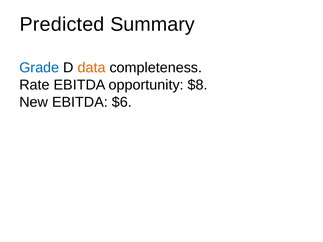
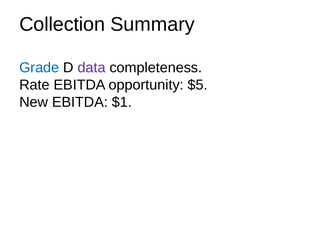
Predicted: Predicted -> Collection (62, 25)
data colour: orange -> purple (92, 68)
$8: $8 -> $5 (198, 85)
$6: $6 -> $1 (122, 102)
